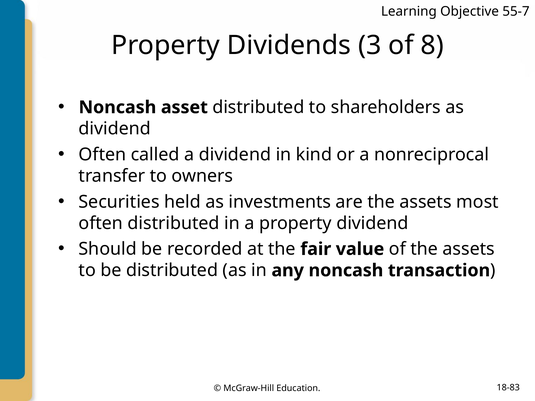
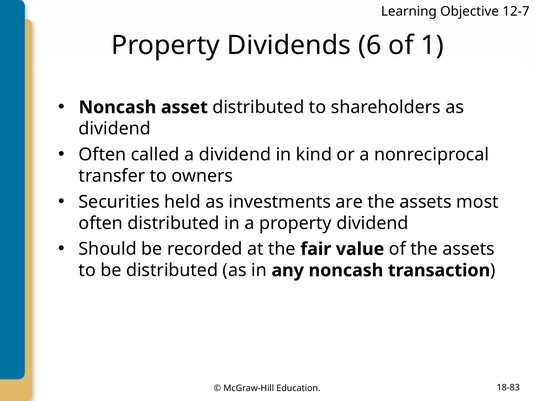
55-7: 55-7 -> 12-7 (516, 11)
3: 3 -> 6 (370, 45)
8: 8 -> 1 (432, 45)
